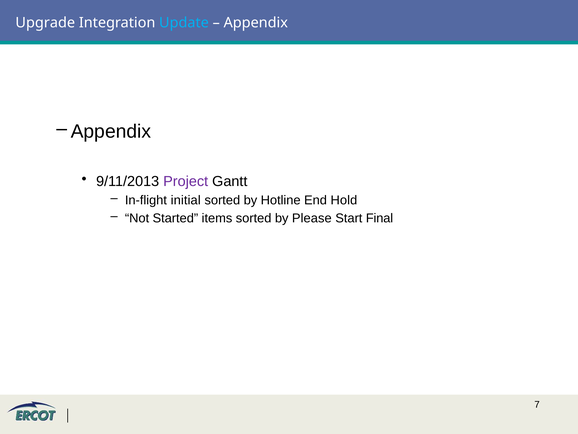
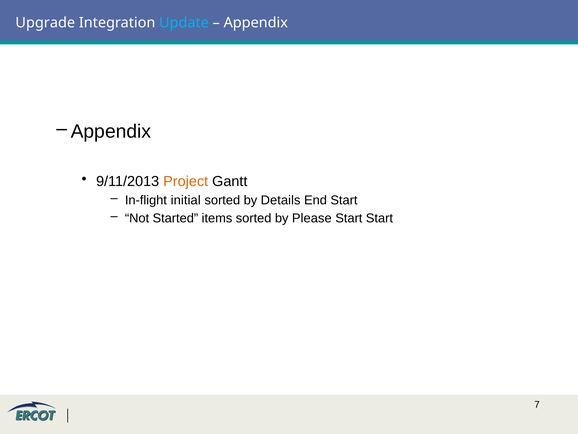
Project colour: purple -> orange (186, 181)
Hotline: Hotline -> Details (281, 200)
End Hold: Hold -> Start (344, 200)
Start Final: Final -> Start (379, 218)
